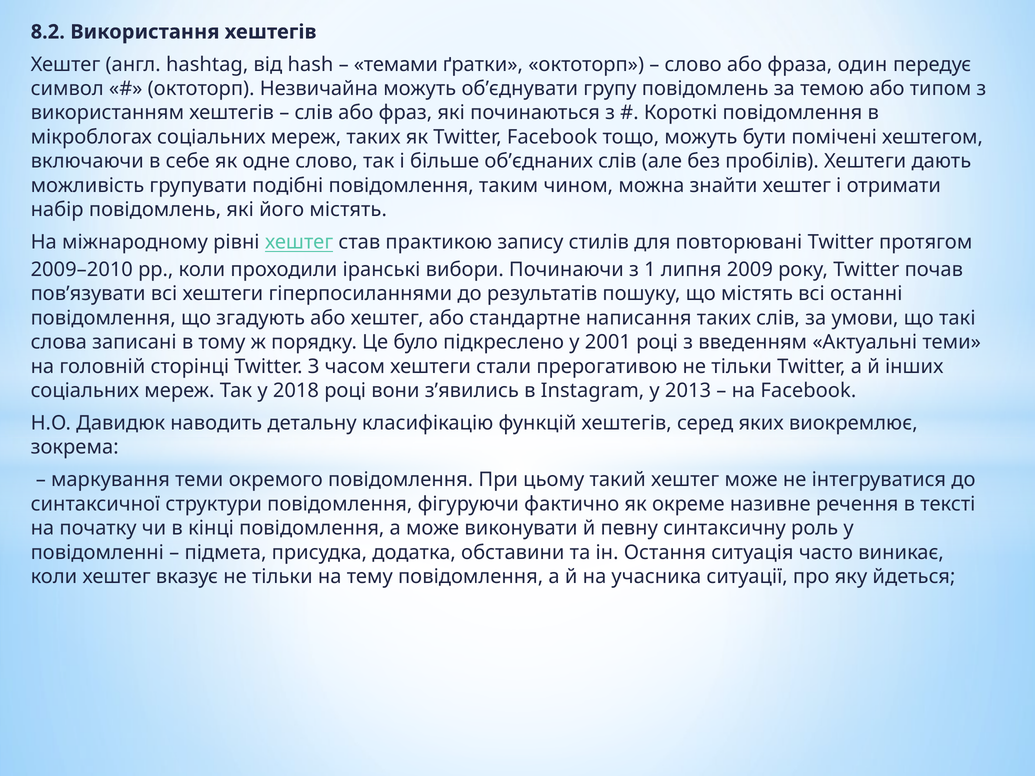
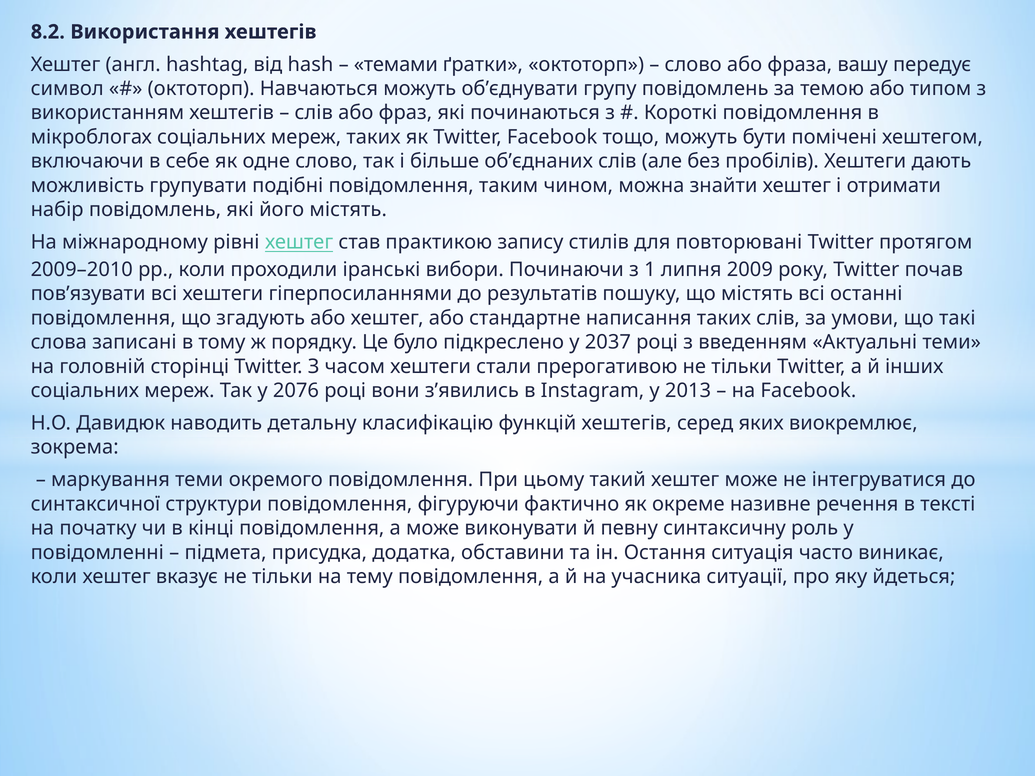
один: один -> вашу (863, 64)
Незвичайна: Незвичайна -> Навчаються (319, 89)
2001: 2001 -> 2037 (608, 342)
2018: 2018 -> 2076 (296, 391)
